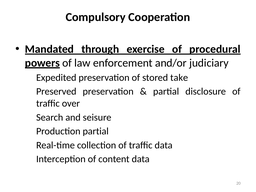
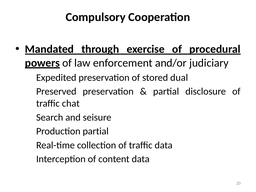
take: take -> dual (179, 78)
over: over -> chat (71, 103)
